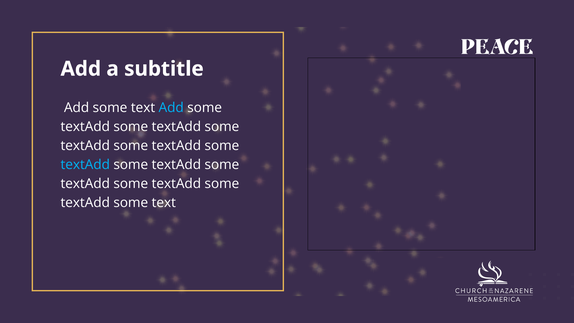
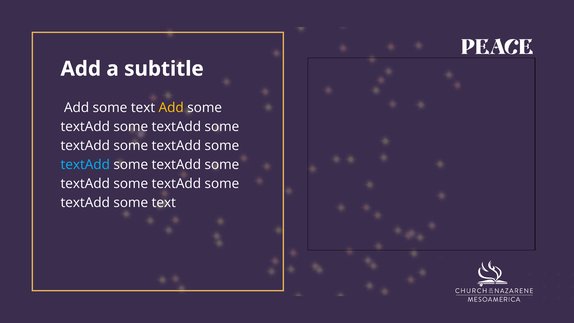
Add colour: light blue -> yellow (171, 108)
